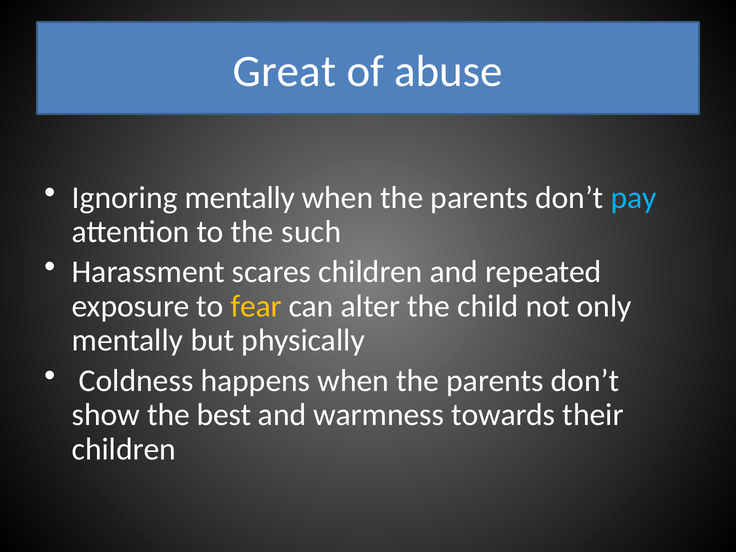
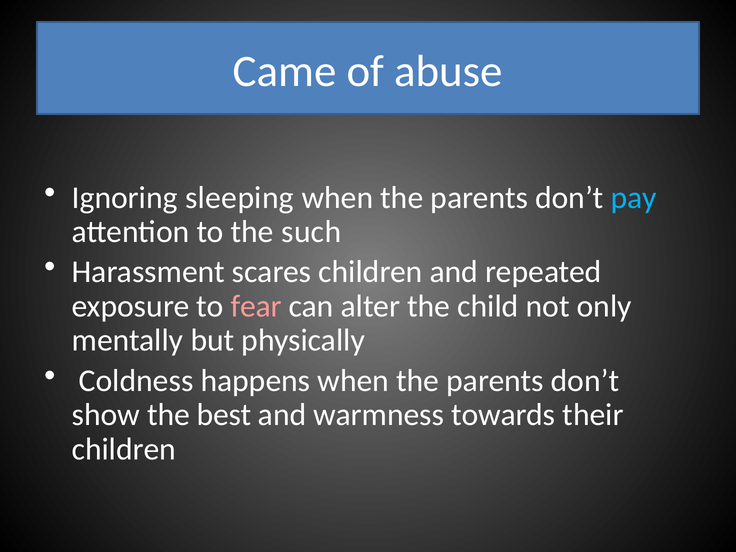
Great: Great -> Came (285, 71)
Ignoring mentally: mentally -> sleeping (239, 198)
fear colour: yellow -> pink (256, 306)
